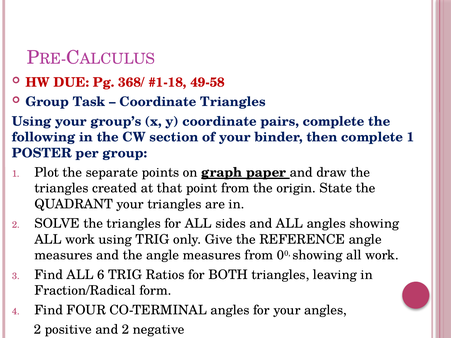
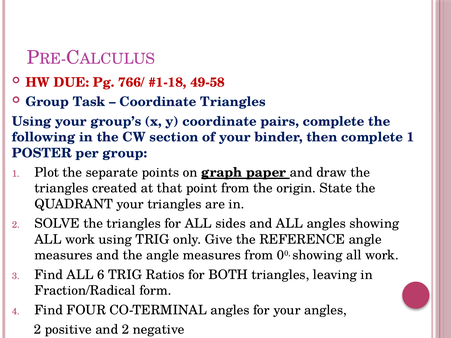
368/: 368/ -> 766/ (131, 82)
